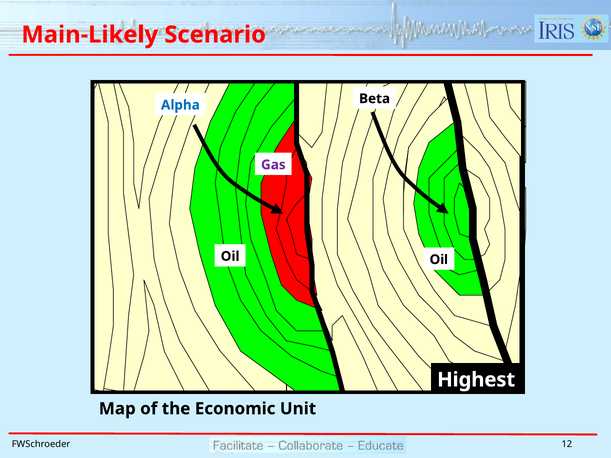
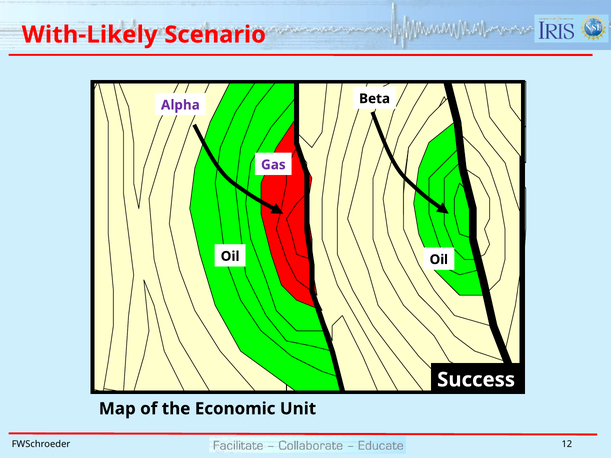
Main-Likely: Main-Likely -> With-Likely (90, 35)
Alpha colour: blue -> purple (180, 105)
Highest: Highest -> Success (476, 380)
